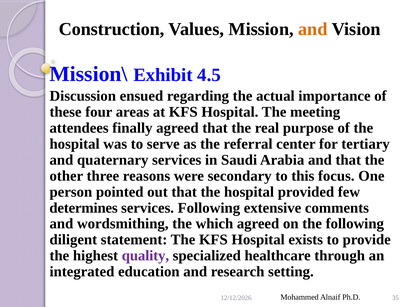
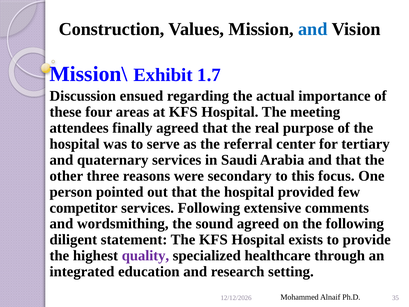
and colour: orange -> blue (313, 29)
4.5: 4.5 -> 1.7 (209, 75)
determines: determines -> competitor (84, 208)
which: which -> sound (214, 224)
